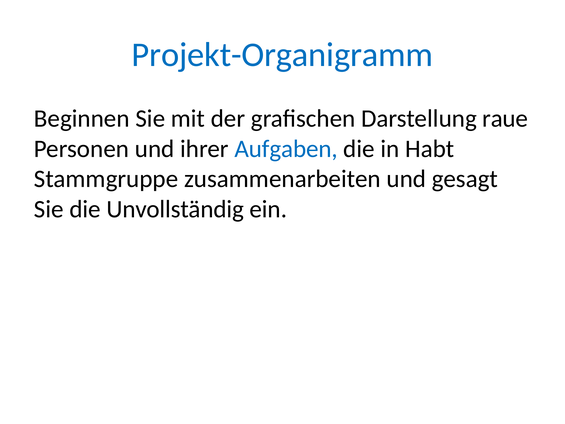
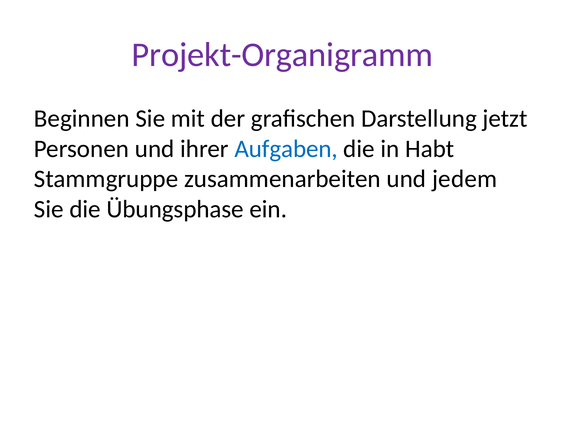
Projekt-Organigramm colour: blue -> purple (282, 55)
raue: raue -> jetzt (505, 119)
gesagt: gesagt -> jedem (465, 179)
Unvollständig: Unvollständig -> Übungsphase (175, 209)
